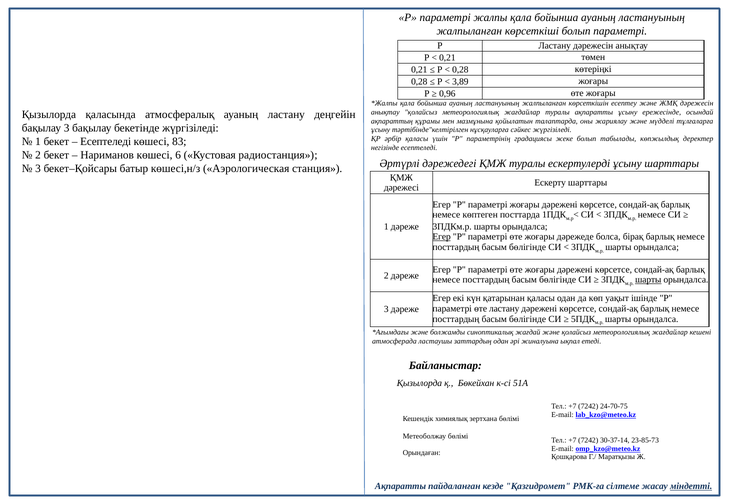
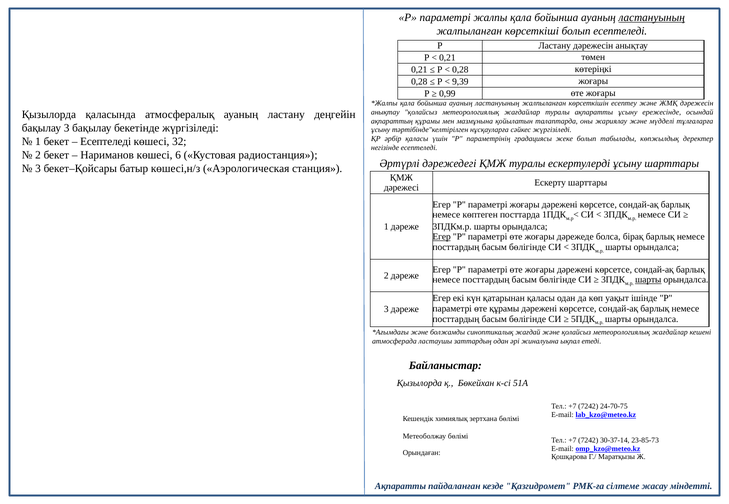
ластануының underline: none -> present (652, 18)
болып параметрі: параметрі -> есептеледі (620, 31)
3,89: 3,89 -> 9,39 (460, 82)
0,96: 0,96 -> 0,99 (447, 94)
83: 83 -> 32 (179, 142)
өте ластану: ластану -> құрамы (504, 309)
міндетті underline: present -> none (691, 487)
